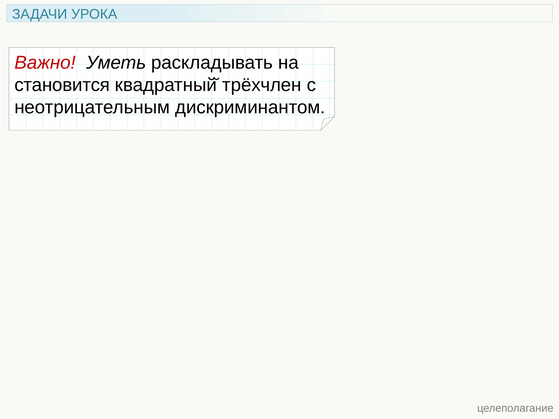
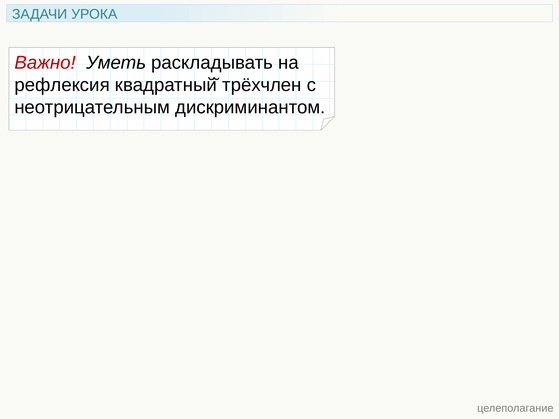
становится: становится -> рефлексия (62, 85)
